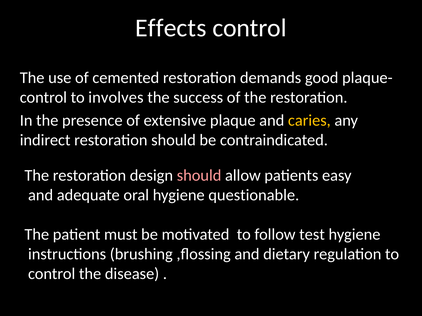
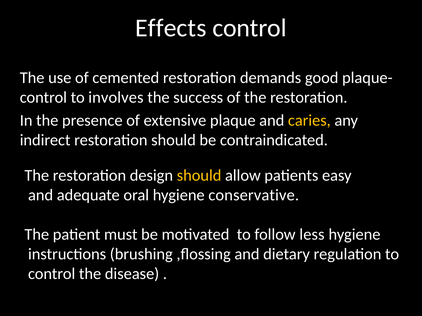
should colour: pink -> yellow (199, 176)
questionable: questionable -> conservative (254, 195)
test: test -> less (312, 235)
